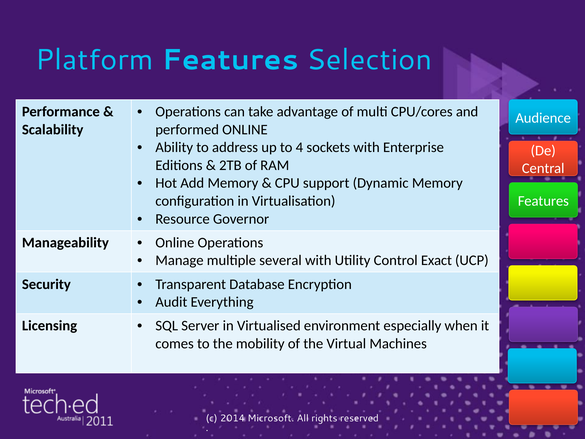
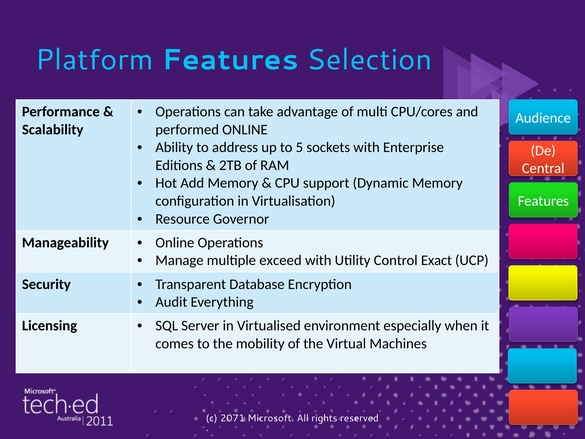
4: 4 -> 5 (299, 147)
several: several -> exceed (281, 260)
2014: 2014 -> 2071 (233, 418)
